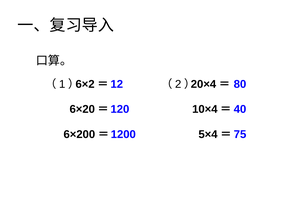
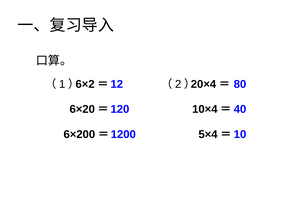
75: 75 -> 10 (240, 135)
